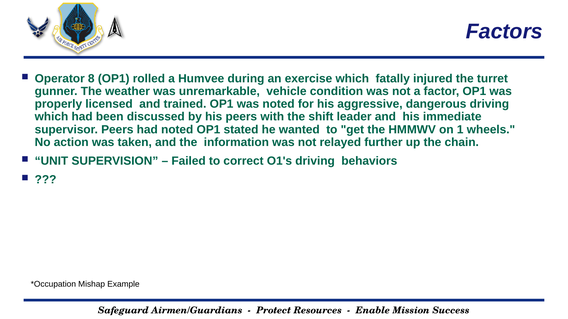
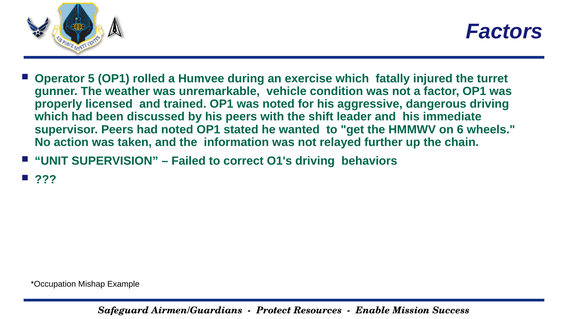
8: 8 -> 5 (91, 79)
1: 1 -> 6 (460, 130)
